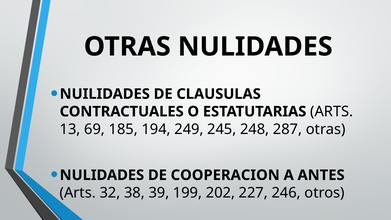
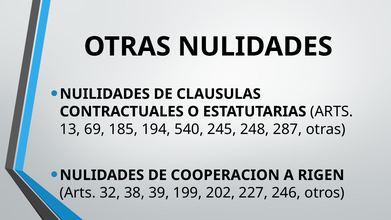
249: 249 -> 540 (189, 129)
ANTES: ANTES -> RIGEN (321, 175)
